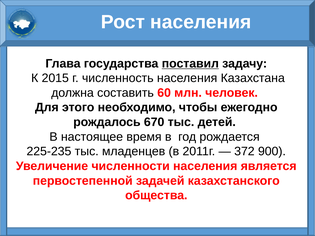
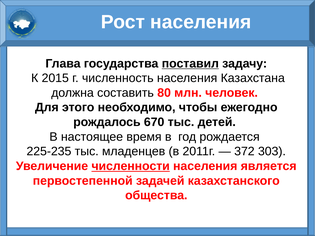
60: 60 -> 80 (164, 93)
900: 900 -> 303 (272, 152)
численности underline: none -> present (131, 166)
